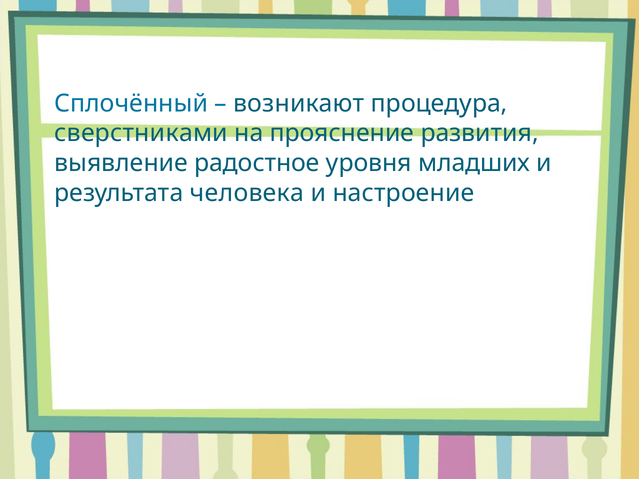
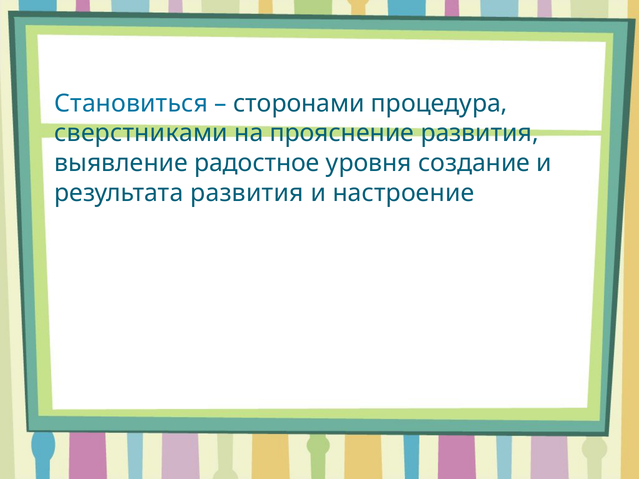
Сплочённый: Сплочённый -> Становиться (131, 103)
возникают: возникают -> сторонами (299, 103)
младших: младших -> создание (474, 163)
результата человека: человека -> развития (247, 193)
